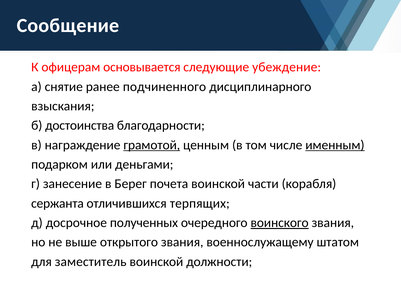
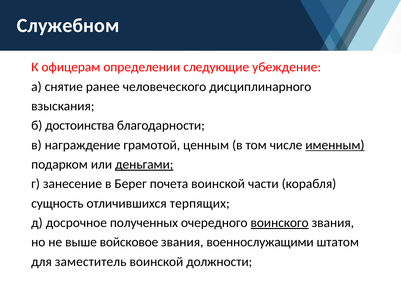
Сообщение: Сообщение -> Служебном (68, 26)
основывается: основывается -> определении (142, 67)
подчиненного: подчиненного -> человеческого (165, 87)
грамотой underline: present -> none (152, 145)
деньгами underline: none -> present (144, 165)
сержанта: сержанта -> сущность (57, 204)
открытого: открытого -> войсковое (129, 243)
военнослужащему: военнослужащему -> военнослужащими (260, 243)
